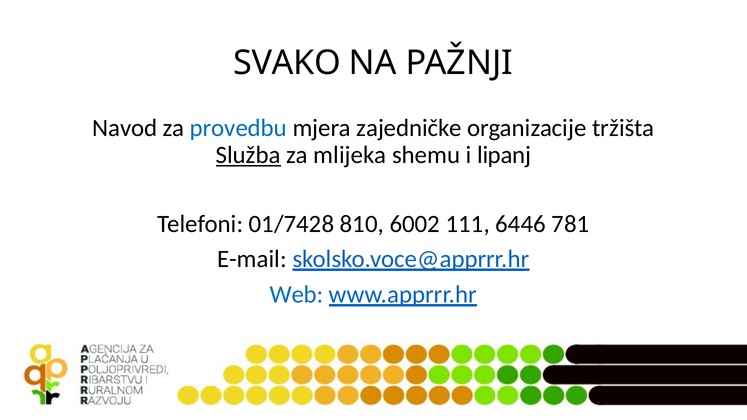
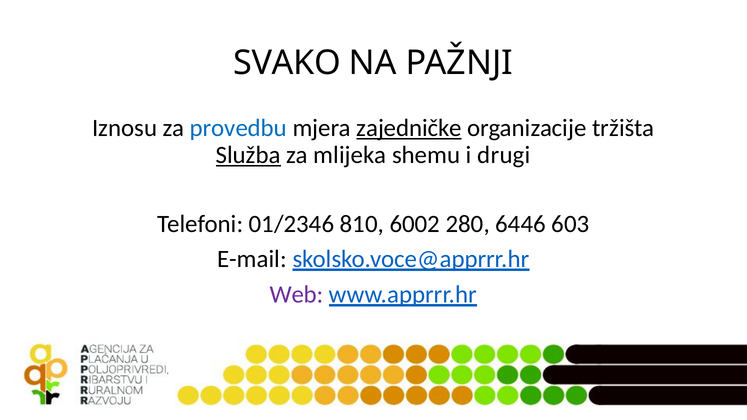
Navod: Navod -> Iznosu (125, 128)
zajedničke underline: none -> present (409, 128)
lipanj: lipanj -> drugi (504, 155)
01/7428: 01/7428 -> 01/2346 (291, 224)
111: 111 -> 280 (468, 224)
781: 781 -> 603 (570, 224)
Web colour: blue -> purple (297, 295)
